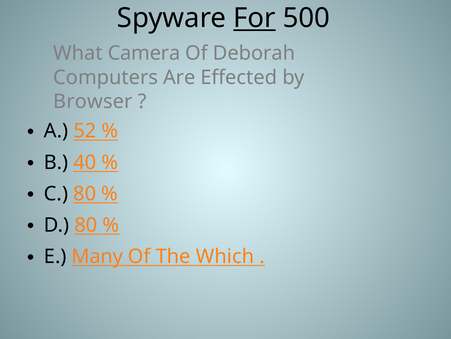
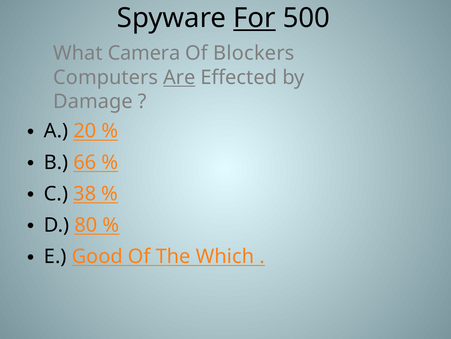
Deborah: Deborah -> Blockers (254, 53)
Are underline: none -> present (179, 77)
Browser: Browser -> Damage (93, 101)
52: 52 -> 20 (85, 131)
40: 40 -> 66 (85, 162)
C 80: 80 -> 38 (85, 193)
Many: Many -> Good (97, 256)
